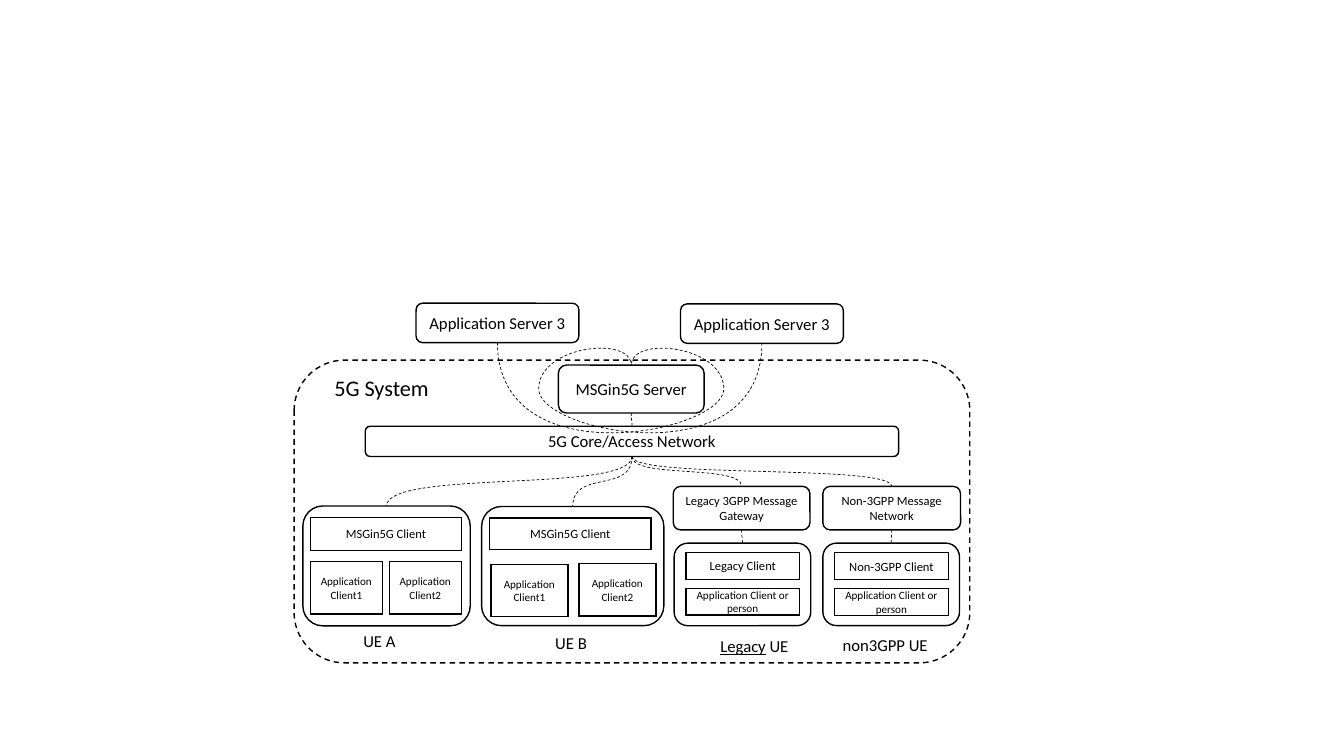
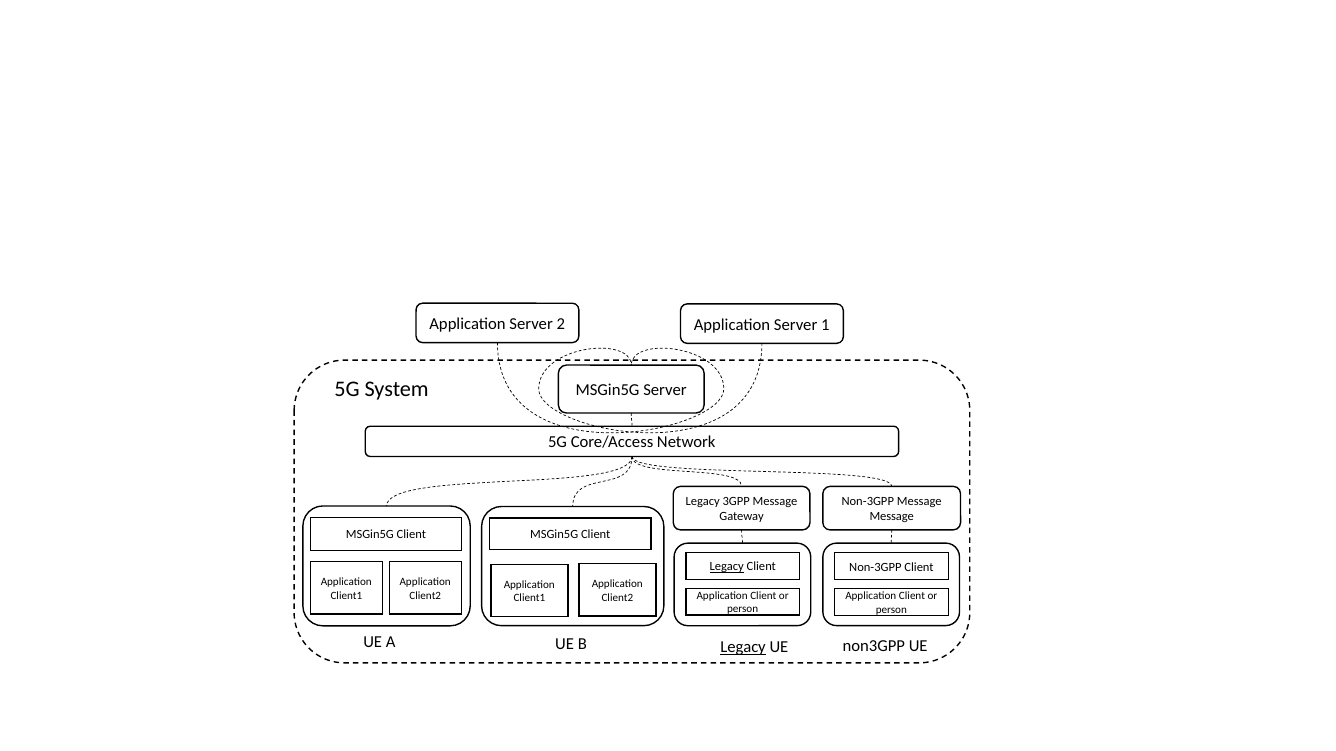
3: 3 -> 2 (561, 324)
3: 3 -> 1 (825, 325)
Network: Network -> Message (892, 517)
Legacy underline: none -> present (727, 567)
